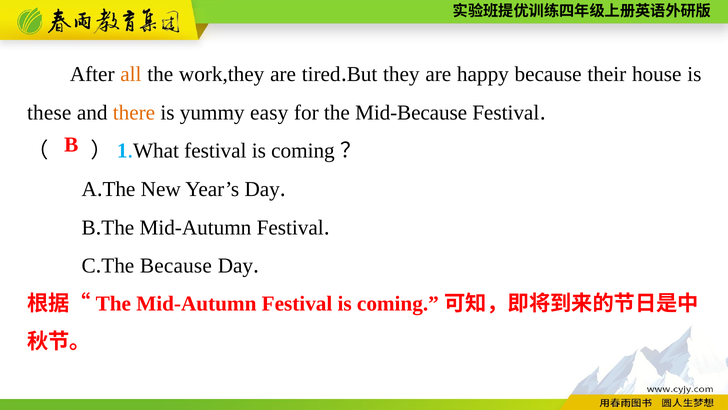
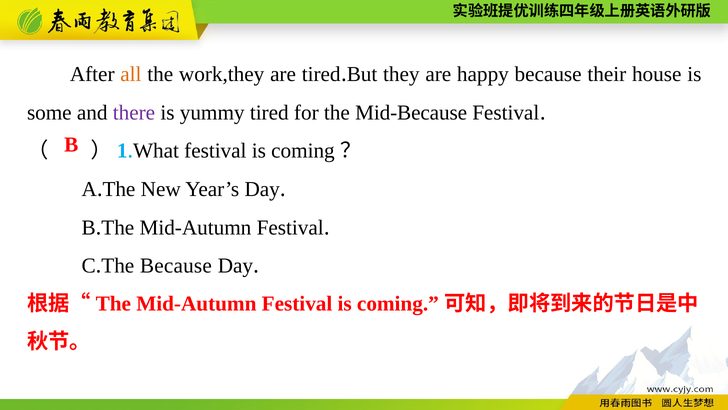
these: these -> some (49, 113)
there colour: orange -> purple (134, 113)
yummy easy: easy -> tired (269, 113)
